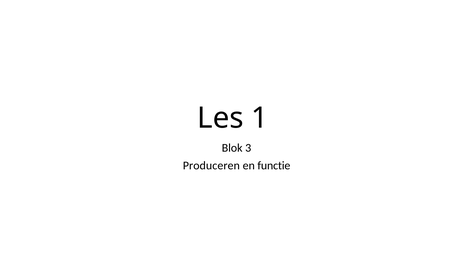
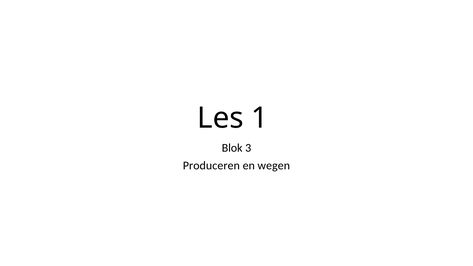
functie: functie -> wegen (274, 166)
